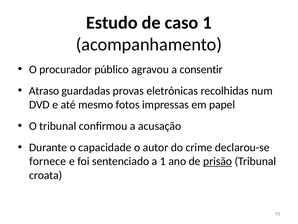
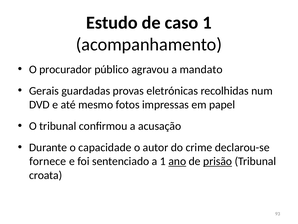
consentir: consentir -> mandato (201, 69)
Atraso: Atraso -> Gerais (44, 91)
ano underline: none -> present (177, 161)
